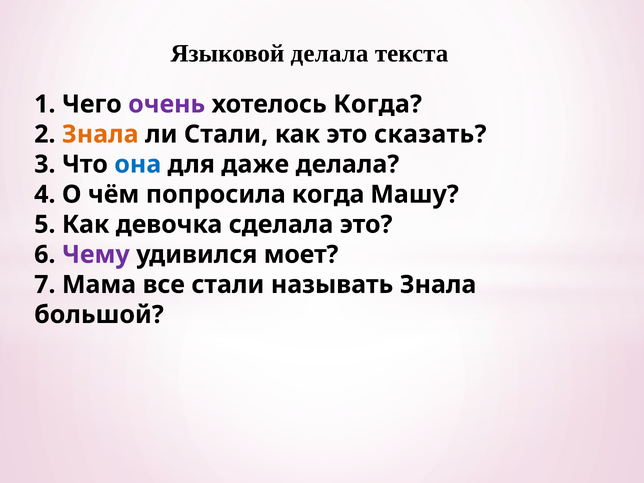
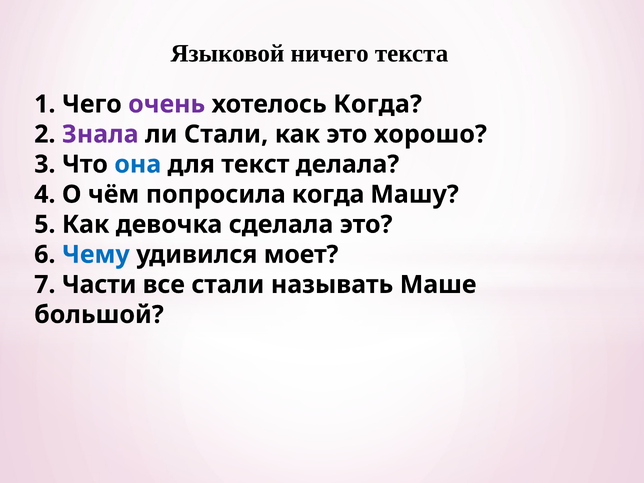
Языковой делала: делала -> ничего (330, 53)
Знала colour: orange -> purple (100, 134)
сказать: сказать -> хорошо (430, 134)
даже: даже -> текст (255, 164)
Чему colour: purple -> blue (96, 255)
Мама: Мама -> Части (99, 285)
называть Знала: Знала -> Маше (438, 285)
